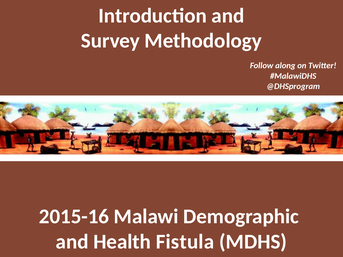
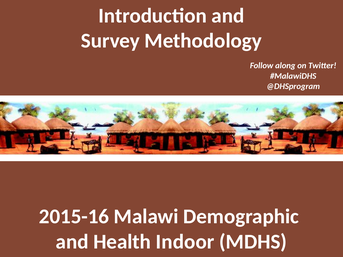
Fistula: Fistula -> Indoor (185, 242)
